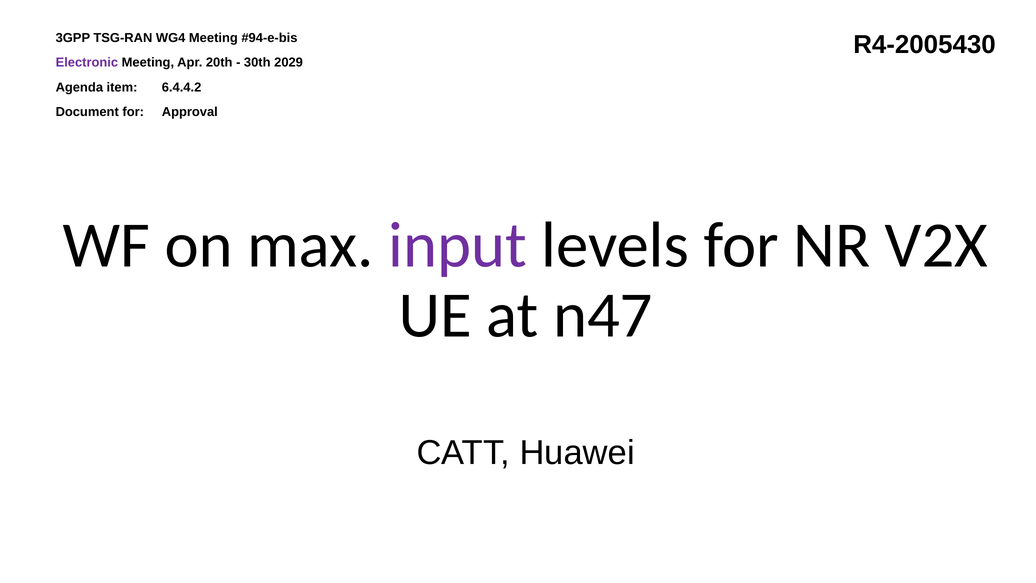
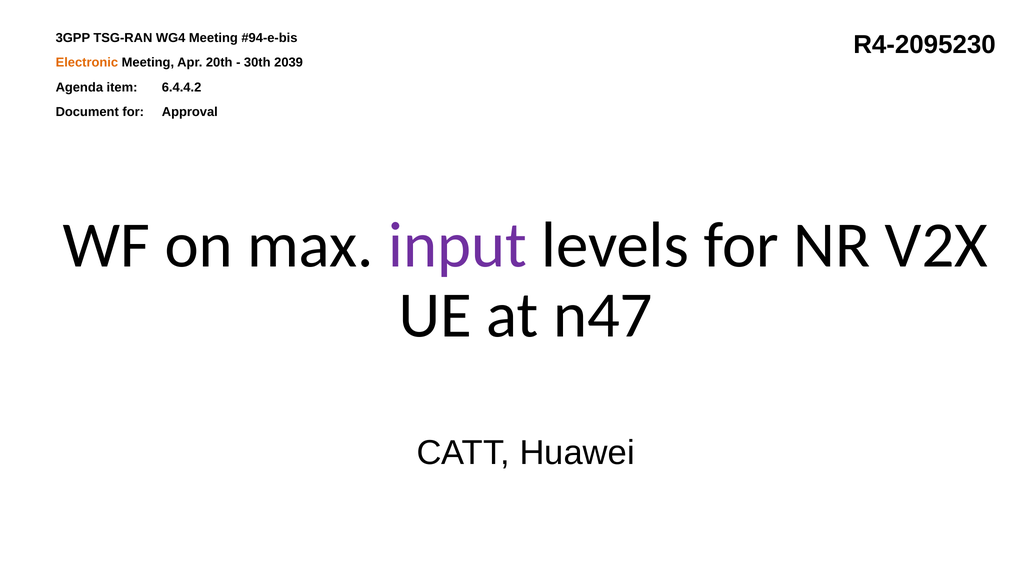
R4-2005430: R4-2005430 -> R4-2095230 (924, 45)
Electronic colour: purple -> orange (87, 63)
2029: 2029 -> 2039 (289, 63)
